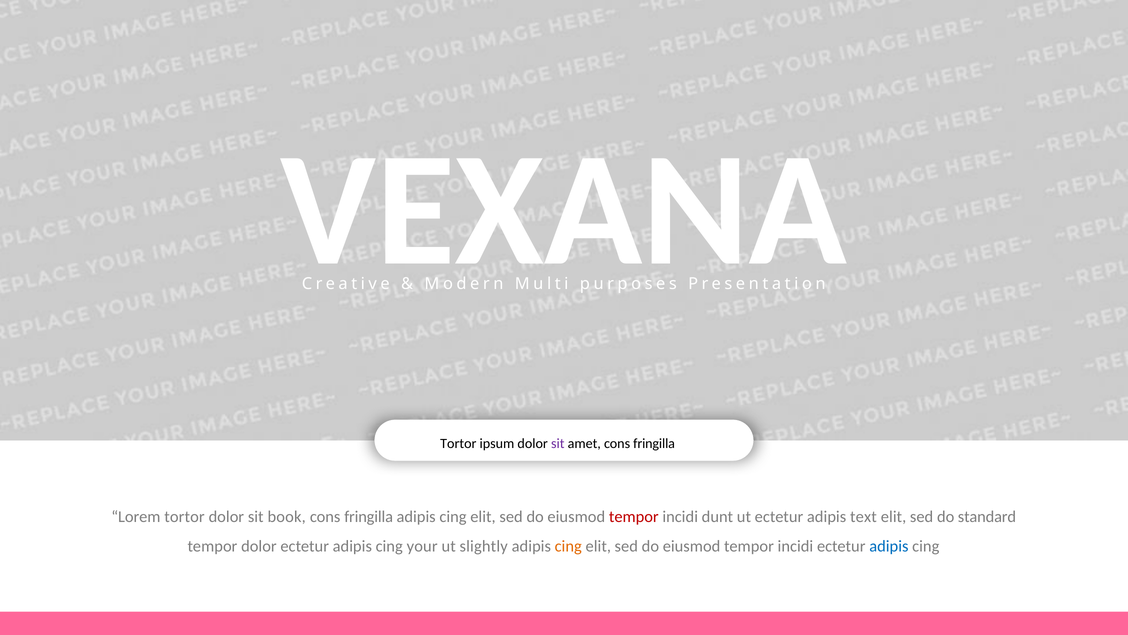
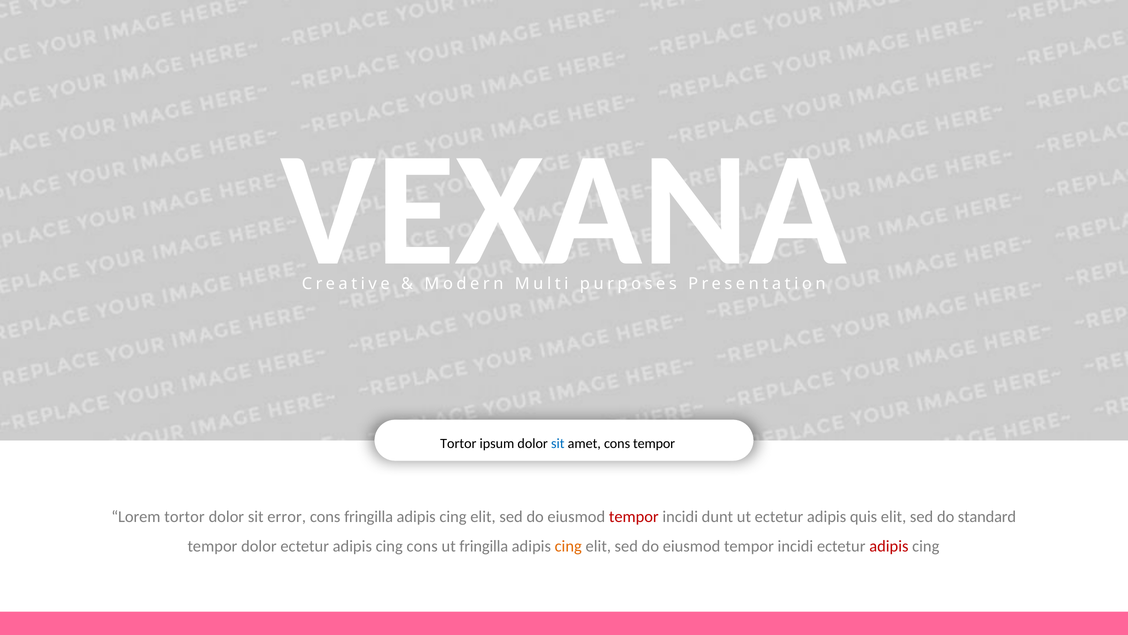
sit colour: purple -> blue (558, 443)
amet cons fringilla: fringilla -> tempor (654, 443)
book: book -> error (287, 516)
text: text -> quis (864, 516)
cing your: your -> cons (422, 546)
ut slightly: slightly -> fringilla (484, 546)
adipis colour: blue -> red (889, 546)
